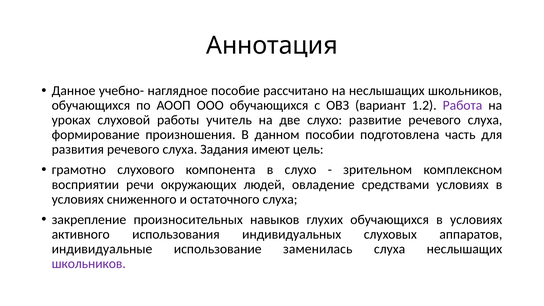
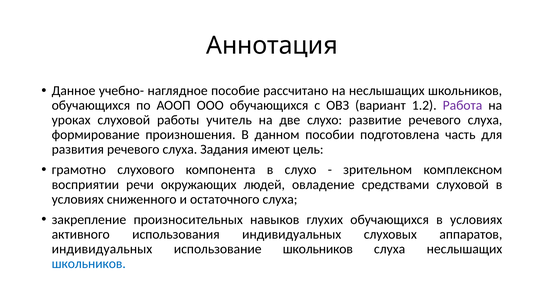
средствами условиях: условиях -> слуховой (463, 185)
индивидуальные: индивидуальные -> индивидуальных (102, 249)
использование заменилась: заменилась -> школьников (318, 249)
школьников colour: purple -> blue (89, 264)
